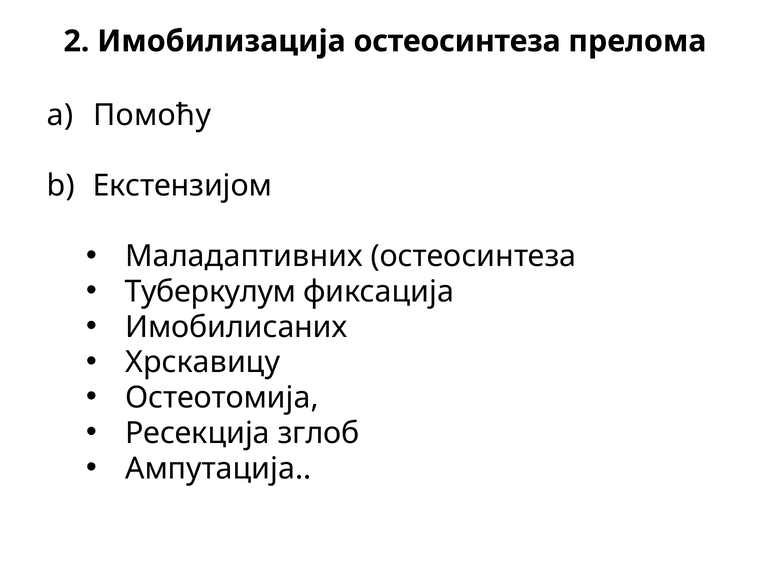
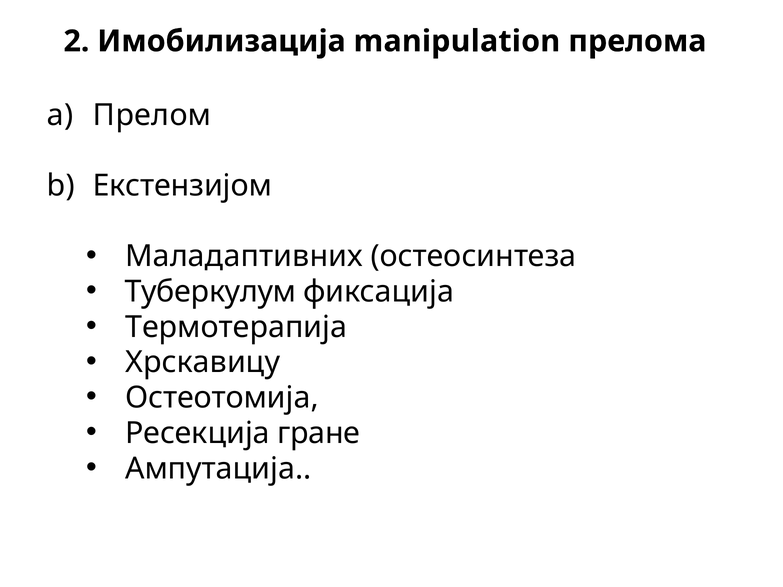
Имобилизација остеосинтеза: остеосинтеза -> manipulation (457, 41)
Помоћу: Помоћу -> Прелом (152, 115)
Имобилисаних: Имобилисаних -> Термотерапија (236, 327)
зглоб: зглоб -> гране (319, 433)
